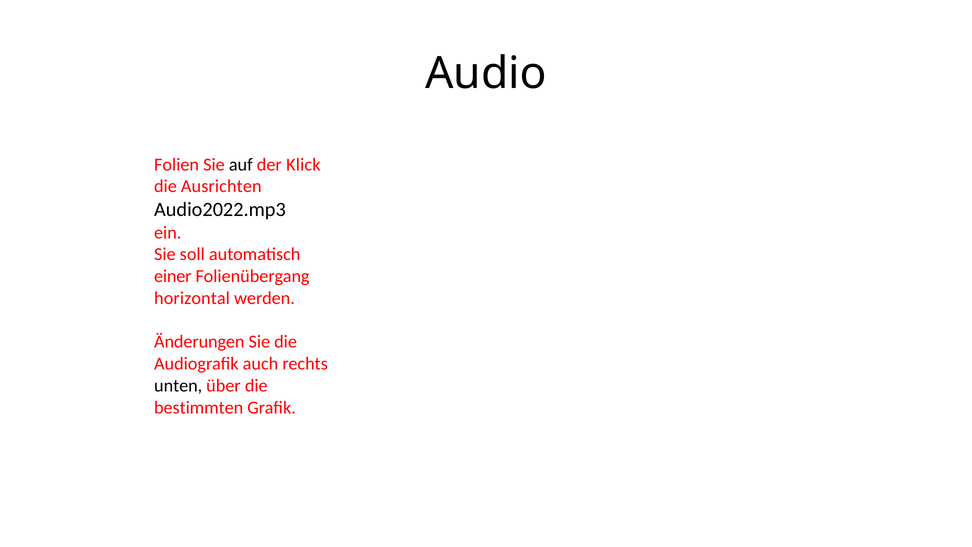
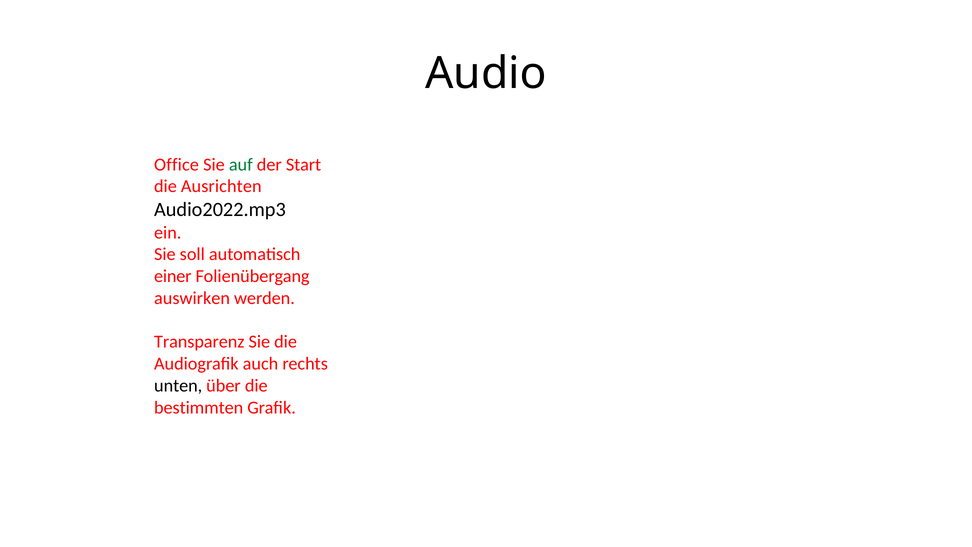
Folien: Folien -> Office (177, 164)
auf colour: black -> green (241, 164)
Klick: Klick -> Start (304, 164)
horizontal: horizontal -> auswirken (192, 298)
Änderungen: Änderungen -> Transparenz (199, 342)
